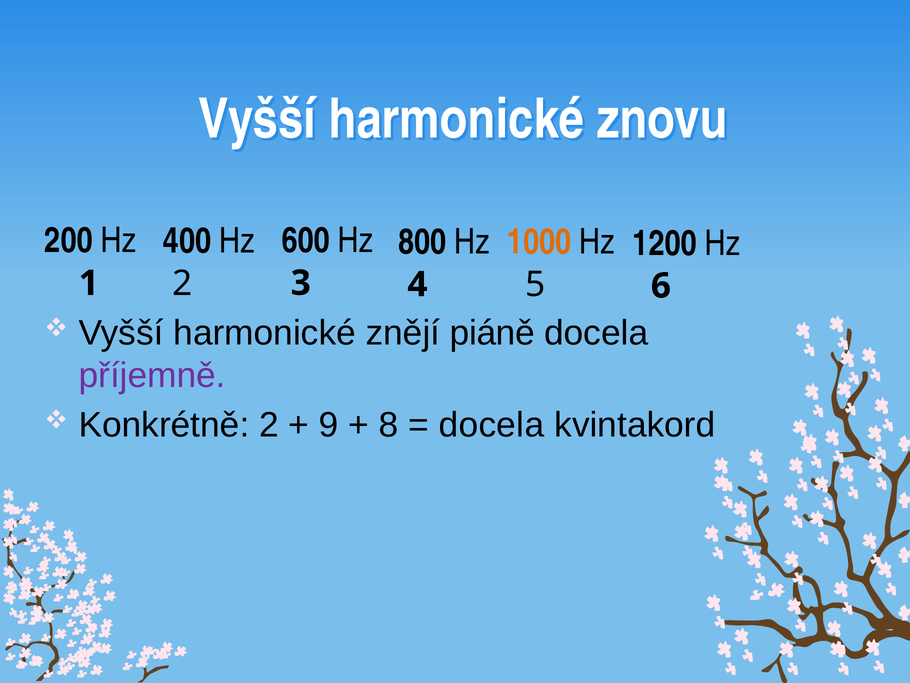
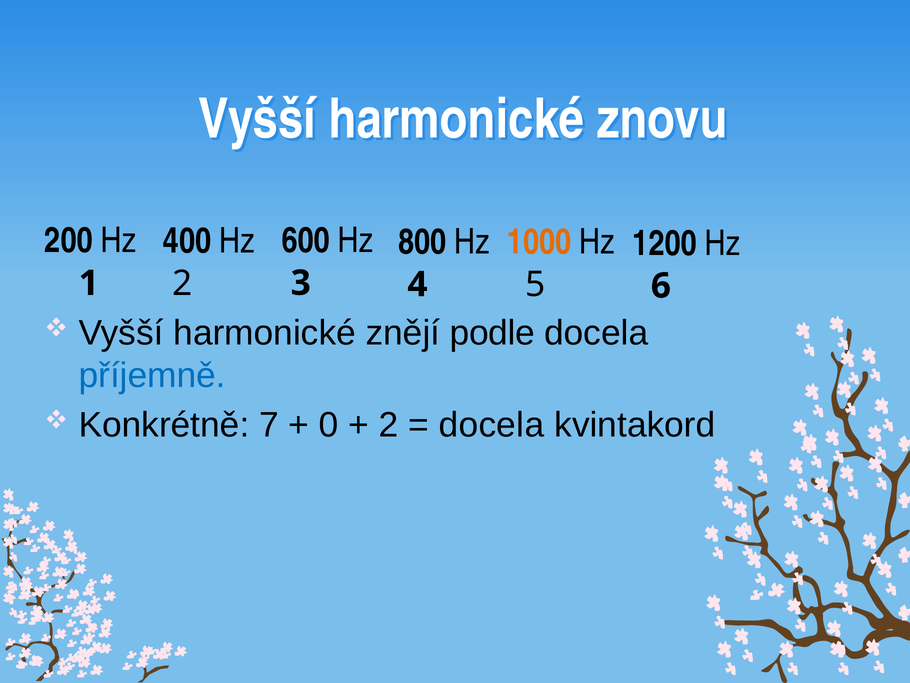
piáně: piáně -> podle (492, 333)
příjemně colour: purple -> blue (152, 375)
Konkrétně 2: 2 -> 7 (269, 425)
9: 9 -> 0 (329, 425)
8: 8 -> 2 (389, 425)
